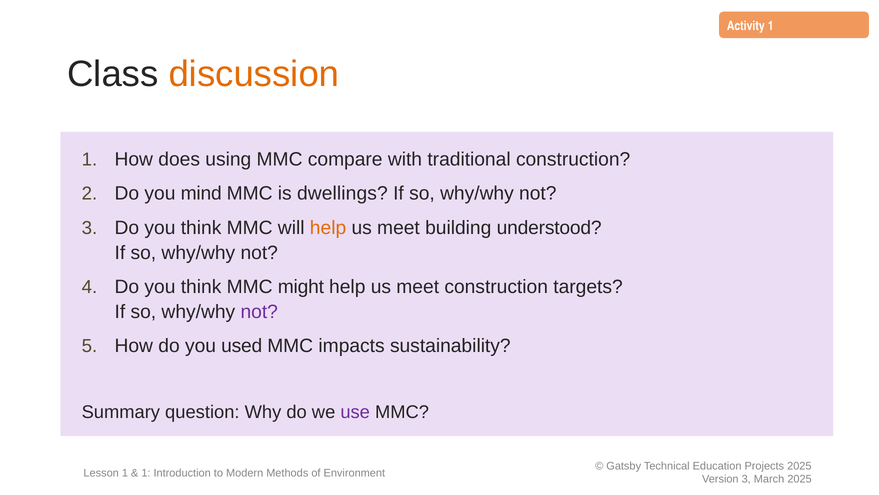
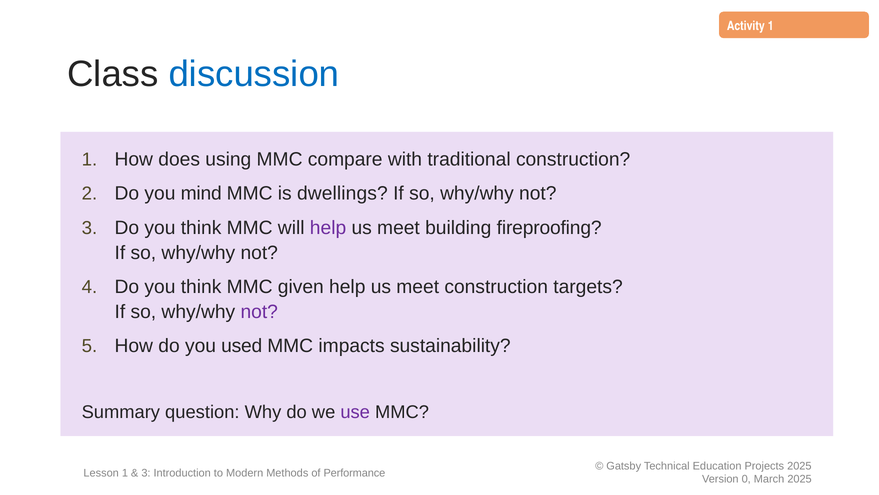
discussion colour: orange -> blue (254, 74)
help colour: orange -> purple (328, 227)
understood: understood -> fireproofing (549, 227)
might: might -> given (301, 286)
1: 1 -> 3 (146, 473)
Environment: Environment -> Performance (354, 473)
3: 3 -> 0 (746, 479)
